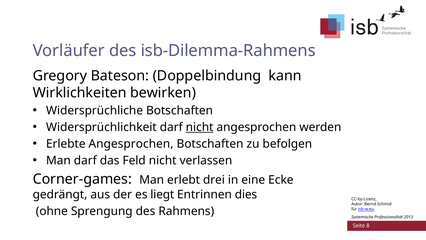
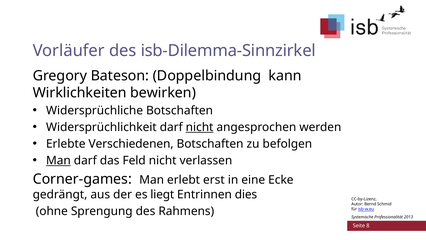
isb-Dilemma-Rahmens: isb-Dilemma-Rahmens -> isb-Dilemma-Sinnzirkel (228, 51)
Erlebte Angesprochen: Angesprochen -> Verschiedenen (131, 144)
Man underline: none -> present (58, 160)
drei: drei -> erst (214, 180)
